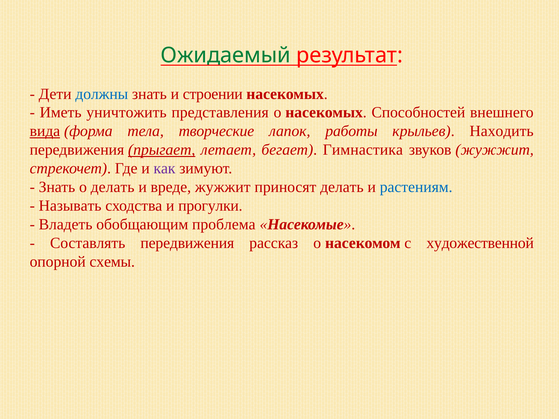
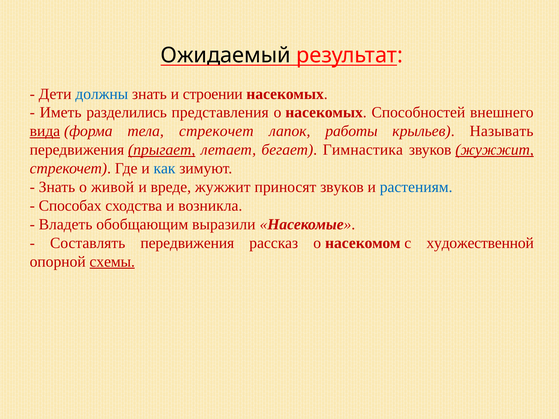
Ожидаемый colour: green -> black (226, 55)
уничтожить: уничтожить -> разделились (127, 113)
тела творческие: творческие -> стрекочет (216, 131)
Находить: Находить -> Называть (502, 131)
жужжит underline: none -> present (495, 150)
как colour: purple -> blue (164, 169)
о делать: делать -> живой (113, 187)
приносят делать: делать -> звуков (342, 187)
Называть: Называть -> Способах (70, 206)
прогулки: прогулки -> возникла (210, 206)
проблема: проблема -> выразили (224, 224)
схемы underline: none -> present (112, 262)
